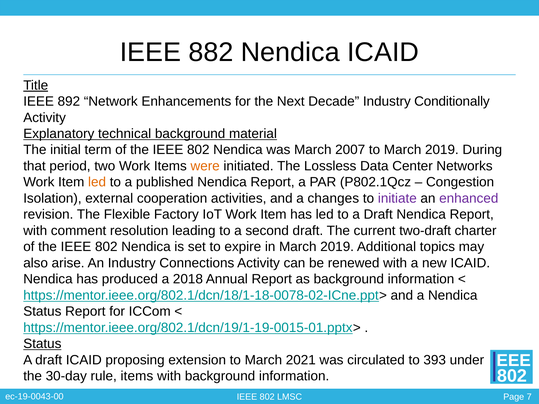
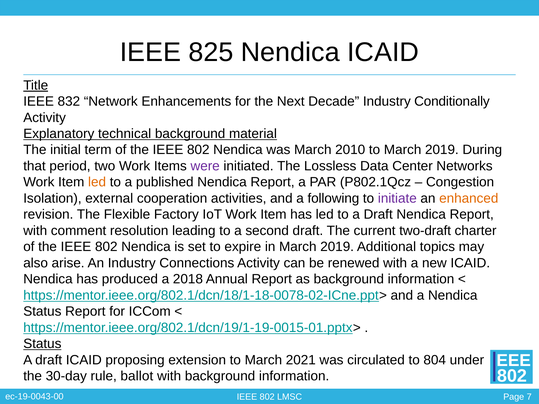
882: 882 -> 825 (211, 52)
892: 892 -> 832 (69, 101)
2007: 2007 -> 2010 (350, 150)
were colour: orange -> purple (205, 166)
changes: changes -> following (333, 198)
enhanced colour: purple -> orange (469, 198)
393: 393 -> 804 (435, 360)
rule items: items -> ballot (137, 376)
